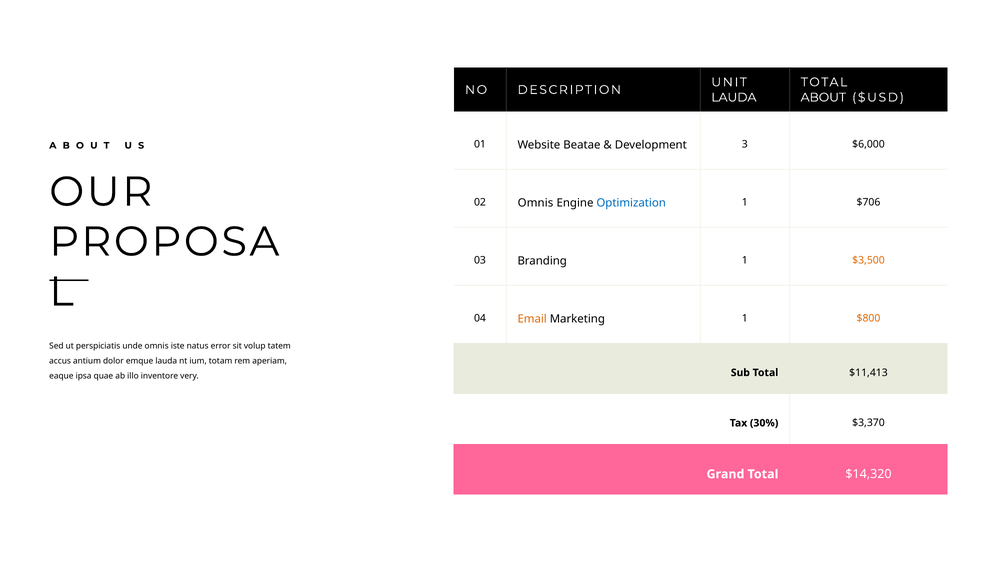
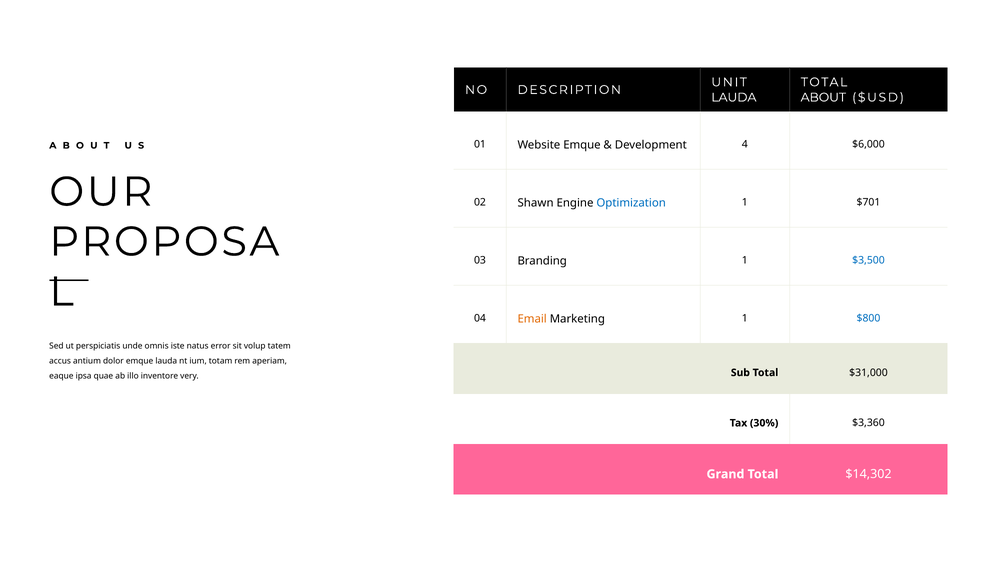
Website Beatae: Beatae -> Emque (582, 145)
3: 3 -> 4 (745, 144)
02 Omnis: Omnis -> Shawn (536, 203)
$706: $706 -> $701 (868, 202)
$3,500 colour: orange -> blue (868, 260)
$800 colour: orange -> blue (868, 318)
$11,413: $11,413 -> $31,000 (869, 373)
$3,370: $3,370 -> $3,360 (868, 423)
$14,320: $14,320 -> $14,302 (868, 474)
